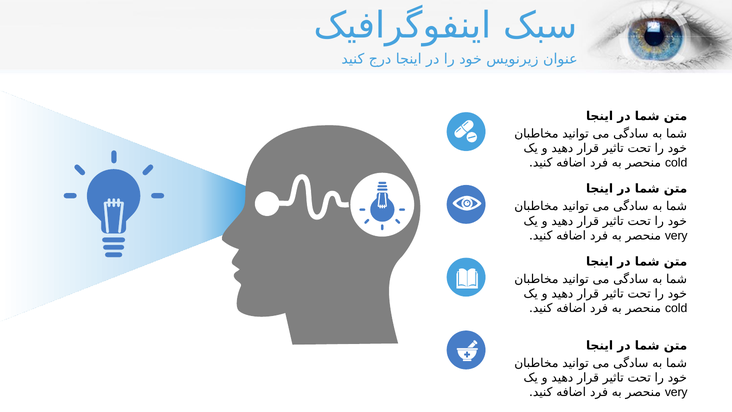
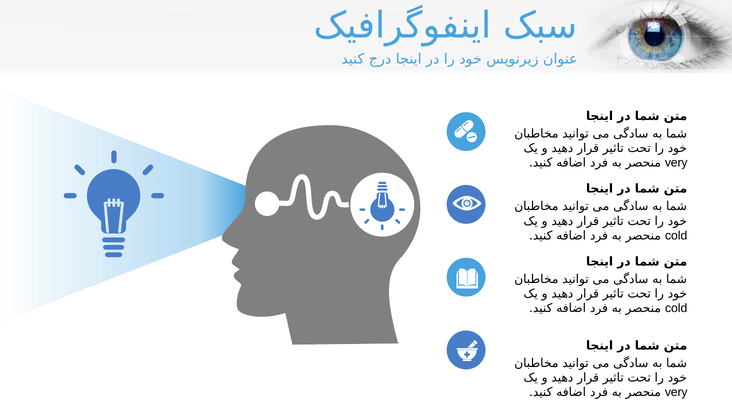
cold: cold -> very (676, 163)
very: very -> cold (676, 236)
